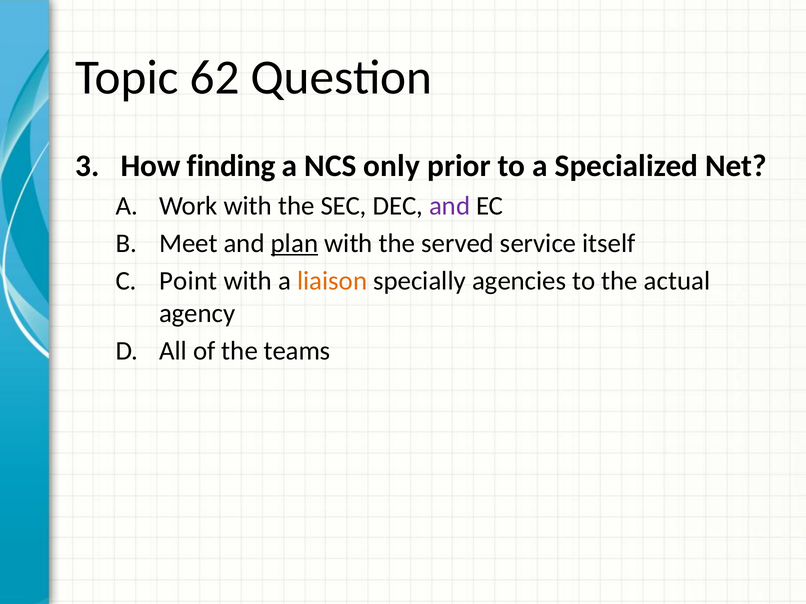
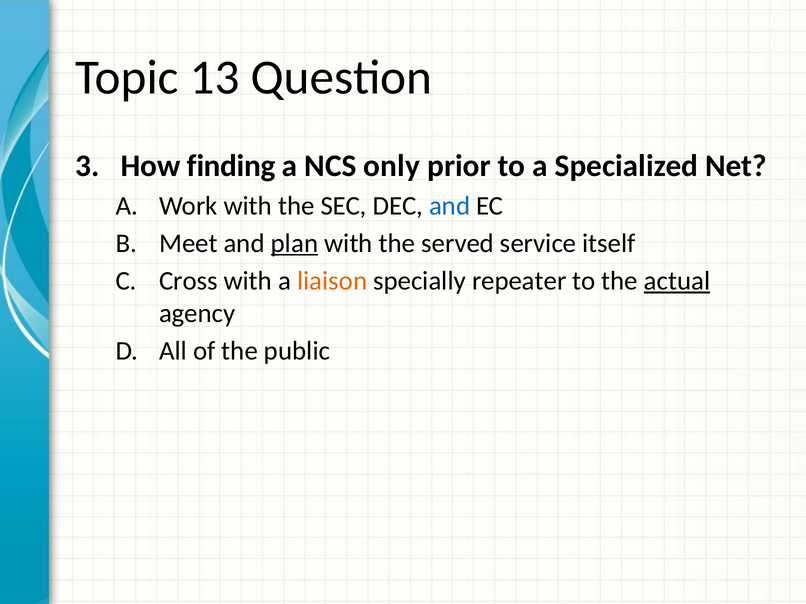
62: 62 -> 13 (215, 78)
and colour: purple -> blue (450, 206)
Point: Point -> Cross (188, 281)
agencies: agencies -> repeater (519, 281)
actual underline: none -> present (677, 281)
teams: teams -> public (297, 351)
